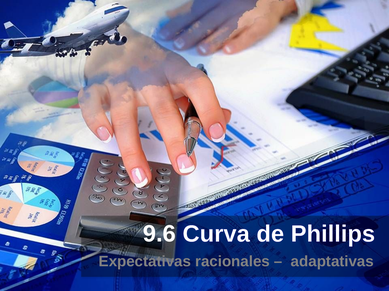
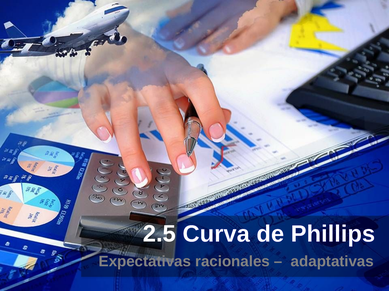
9.6: 9.6 -> 2.5 (159, 234)
